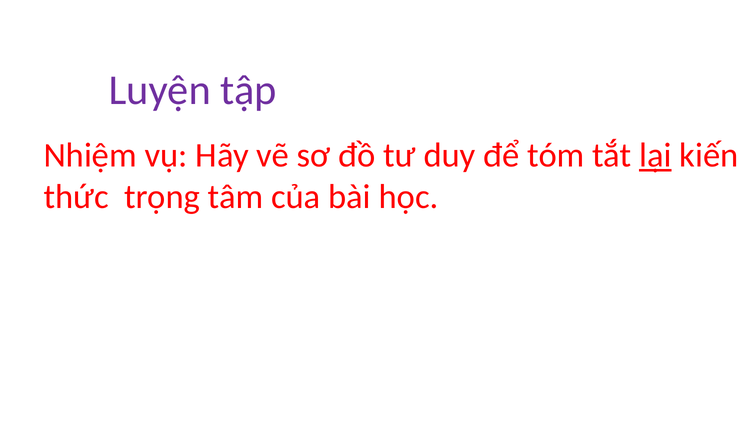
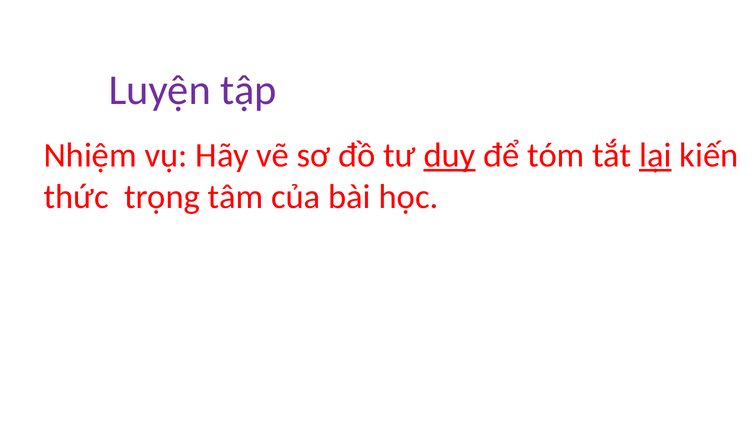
duy underline: none -> present (449, 155)
